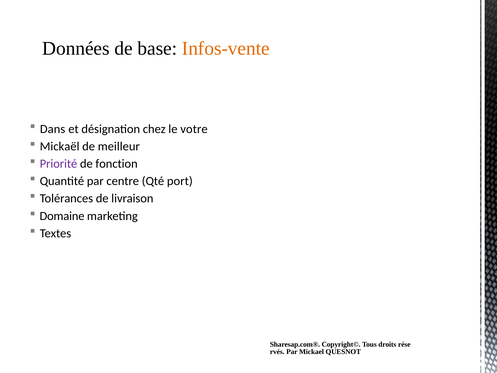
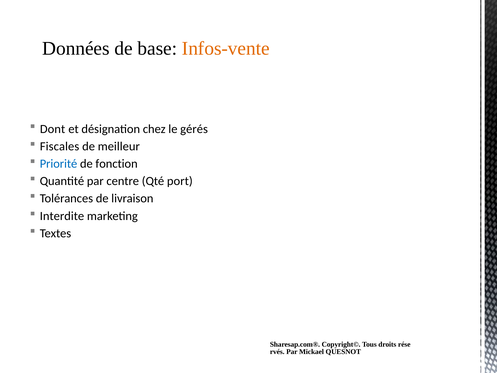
Dans: Dans -> Dont (53, 129)
votre: votre -> gérés (194, 129)
Mickaël: Mickaël -> Fiscales (60, 146)
Priorité colour: purple -> blue (58, 164)
Domaine: Domaine -> Interdite (62, 216)
